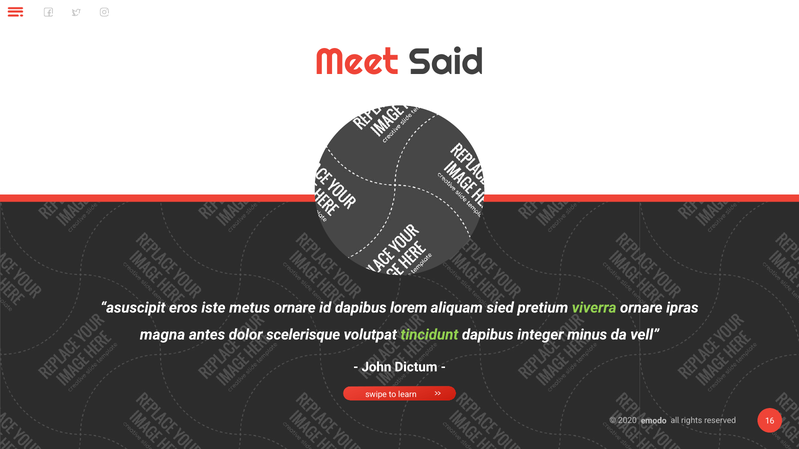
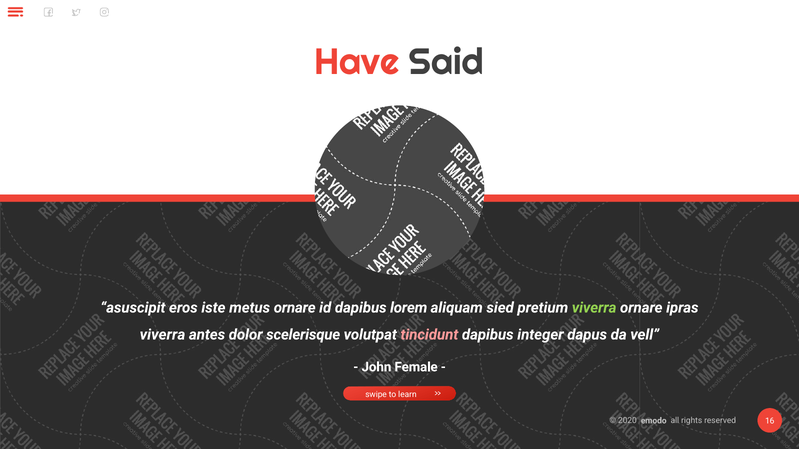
Meet: Meet -> Have (357, 62)
magna: magna -> viverra (162, 335)
tincidunt colour: light green -> pink (429, 335)
minus: minus -> dapus (587, 335)
Dictum: Dictum -> Female (416, 367)
